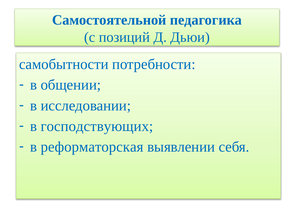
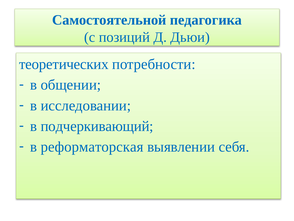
самобытности: самобытности -> теоретических (64, 64)
господствующих: господствующих -> подчеркивающий (97, 126)
